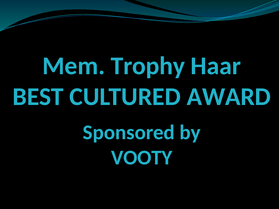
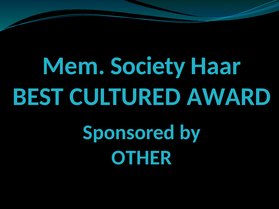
Trophy: Trophy -> Society (148, 66)
VOOTY: VOOTY -> OTHER (142, 158)
